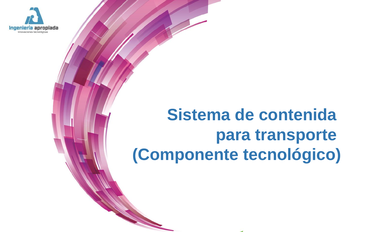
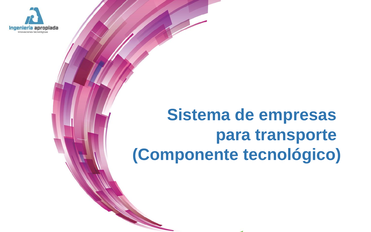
contenida: contenida -> empresas (298, 115)
